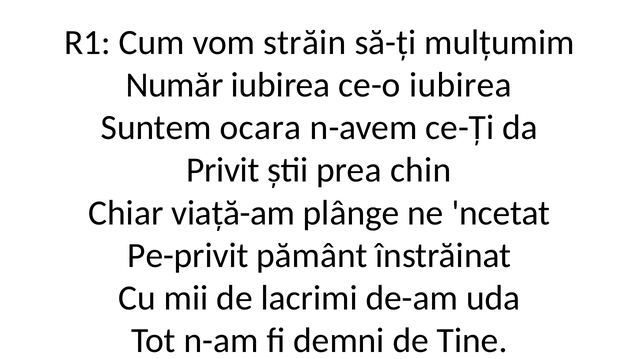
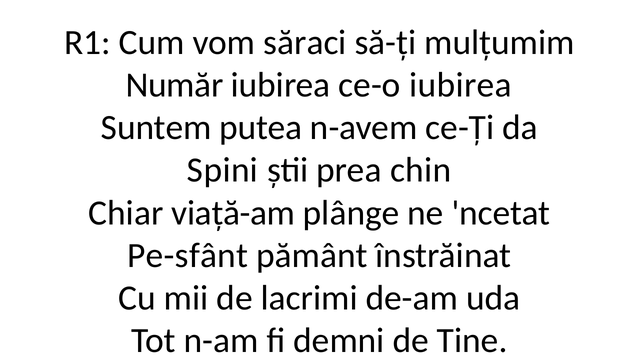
străin: străin -> săraci (305, 43)
ocara: ocara -> putea (261, 128)
Privit: Privit -> Spini (223, 171)
Pe-privit: Pe-privit -> Pe-sfânt (188, 256)
